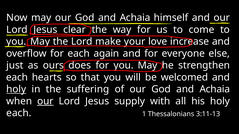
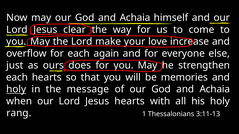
welcomed: welcomed -> memories (184, 78)
suffering: suffering -> message (88, 89)
our underline: present -> none (45, 101)
Jesus supply: supply -> hearts (130, 101)
each: each -> rang (19, 113)
